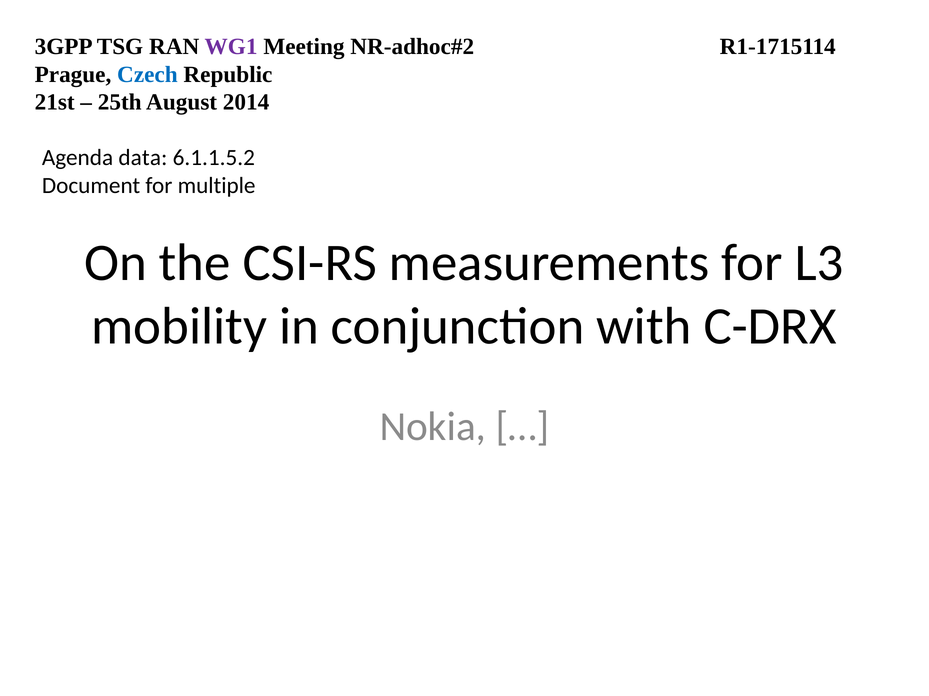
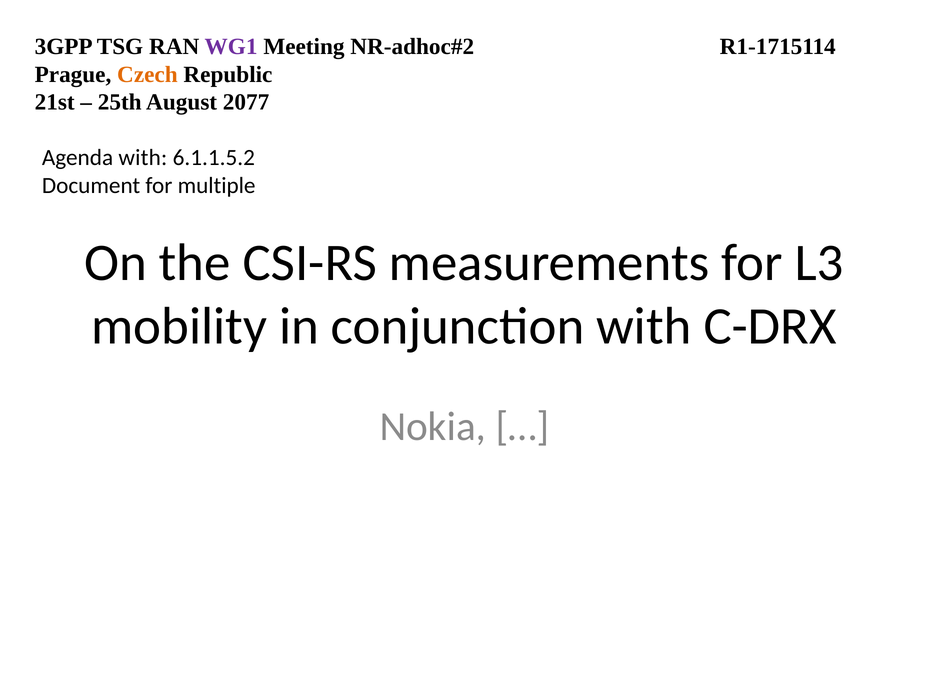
Czech colour: blue -> orange (147, 74)
2014: 2014 -> 2077 (246, 102)
Agenda data: data -> with (143, 158)
